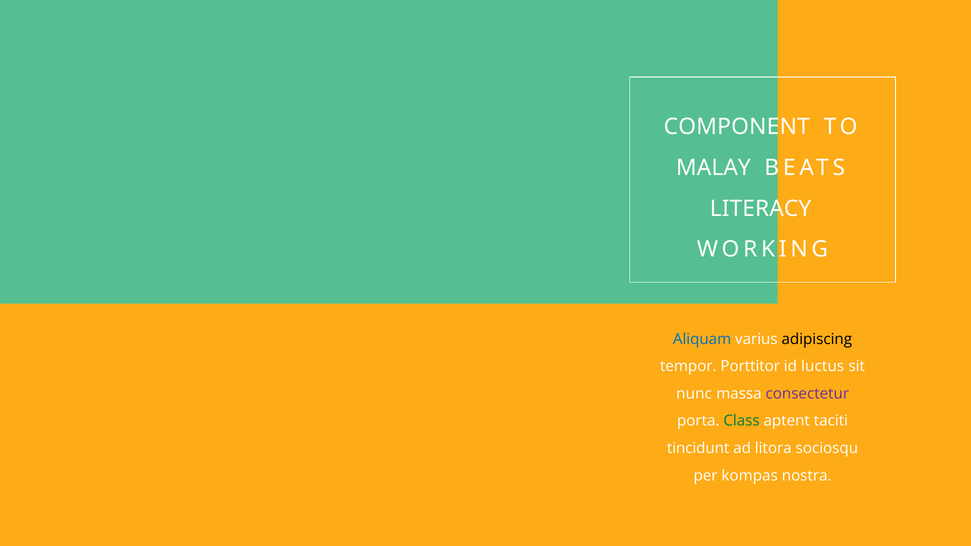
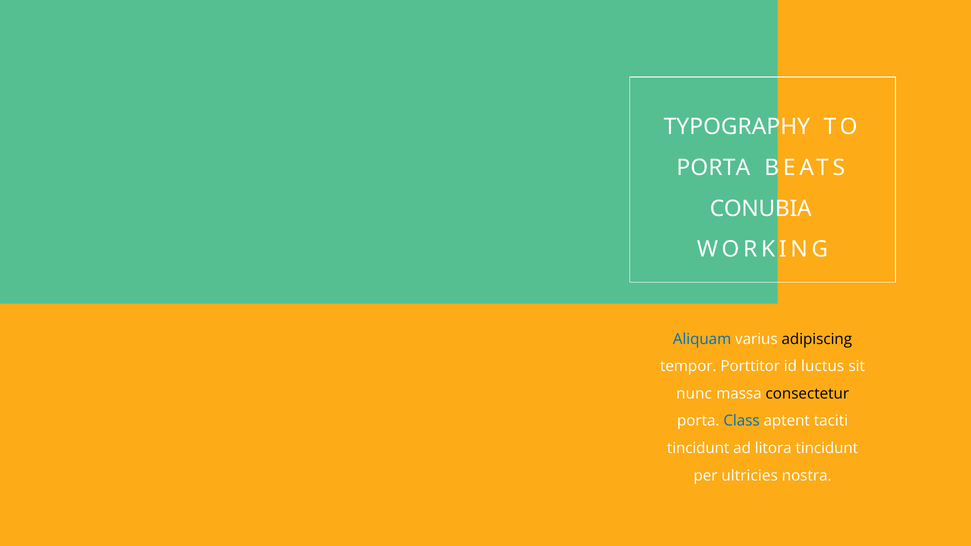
COMPONENT: COMPONENT -> TYPOGRAPHY (737, 127)
MALAY: MALAY -> PORTA (713, 168)
LITERACY: LITERACY -> CONUBIA (761, 209)
consectetur colour: purple -> black (807, 394)
Class colour: green -> blue (742, 421)
litora sociosqu: sociosqu -> tincidunt (827, 448)
kompas: kompas -> ultricies (750, 476)
